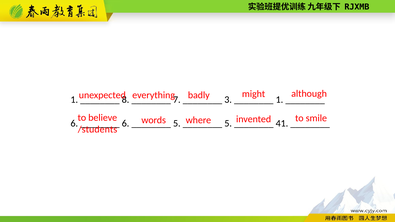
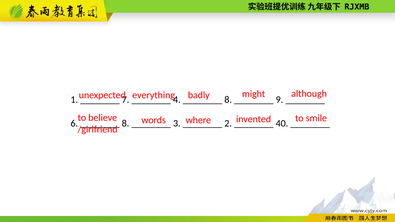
8: 8 -> 7 (126, 100)
7: 7 -> 4 (177, 100)
3: 3 -> 8 (228, 100)
1: 1 -> 9 (279, 100)
6: 6 -> 8 (126, 123)
5: 5 -> 3 (177, 123)
5: 5 -> 2 (228, 123)
41: 41 -> 40 (282, 123)
/students: /students -> /girlfriend (98, 130)
